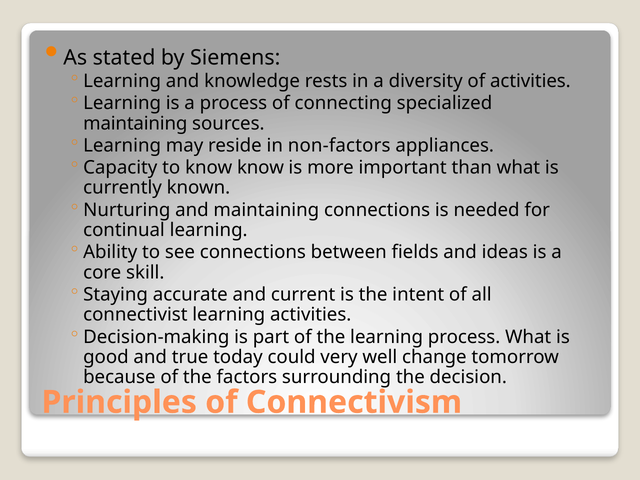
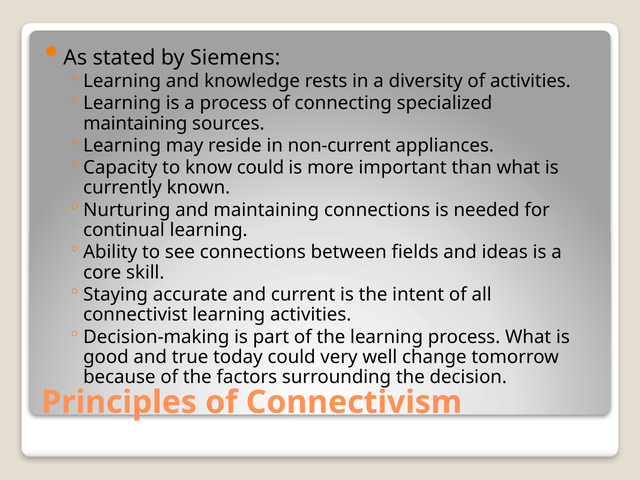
non-factors: non-factors -> non-current (339, 145)
know know: know -> could (260, 168)
